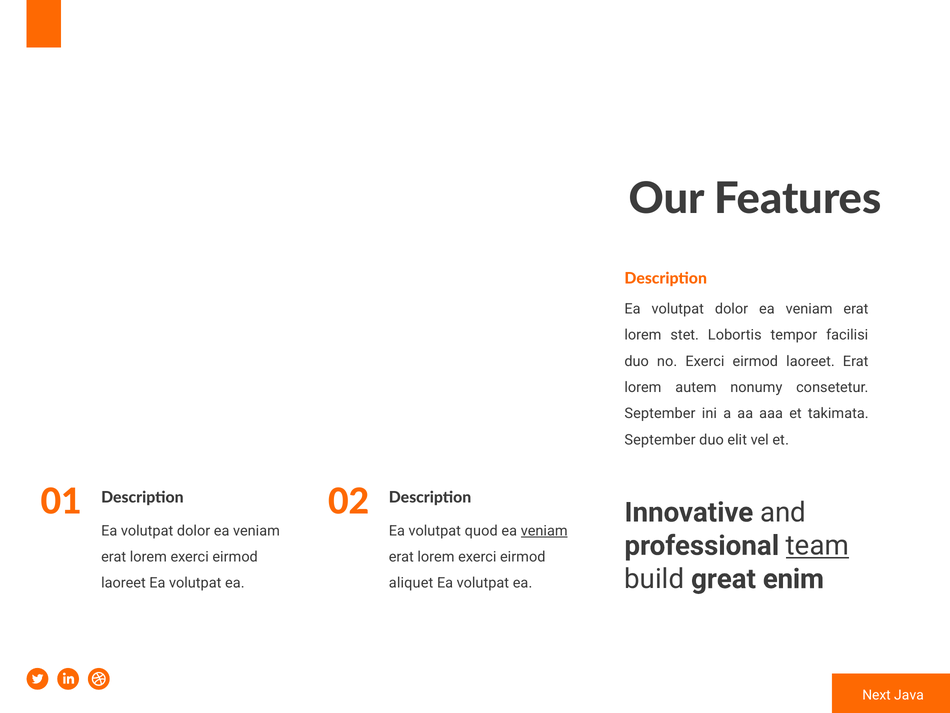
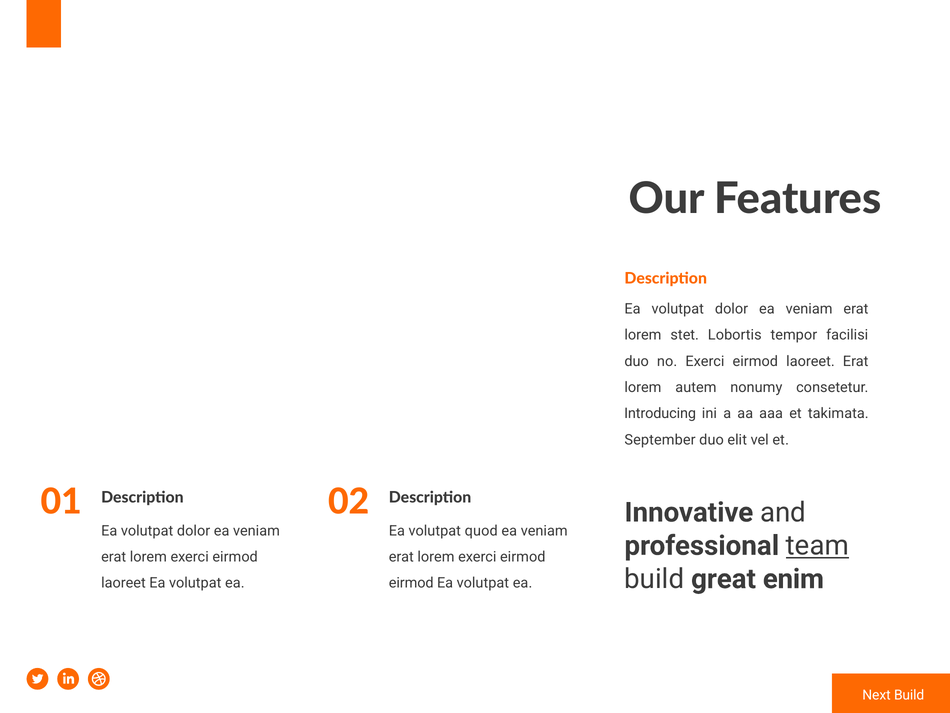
September: September -> Introducing (660, 413)
veniam underline: present -> none (544, 530)
aliquet: aliquet -> eirmod (411, 583)
Next Java: Java -> Build (909, 695)
